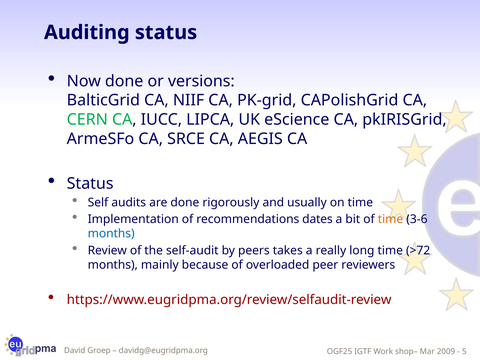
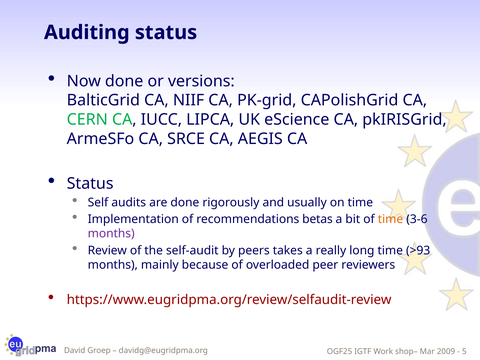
dates: dates -> betas (317, 219)
months colour: blue -> purple (111, 234)
>72: >72 -> >93 (418, 250)
